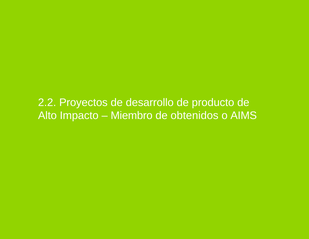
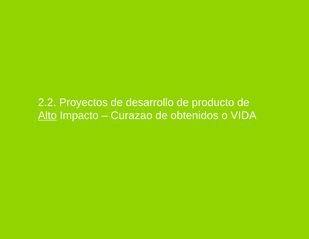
Alto underline: none -> present (47, 115)
Miembro: Miembro -> Curazao (132, 115)
AIMS: AIMS -> VIDA (244, 115)
